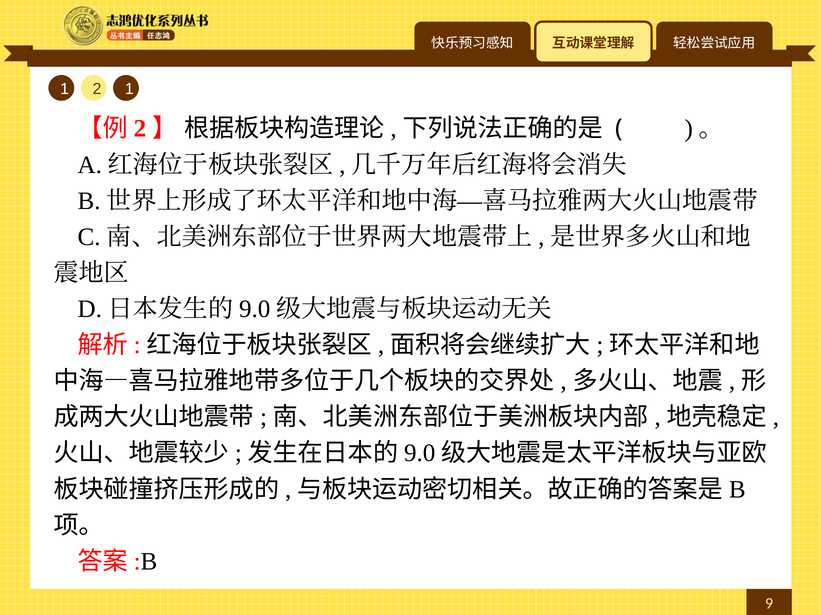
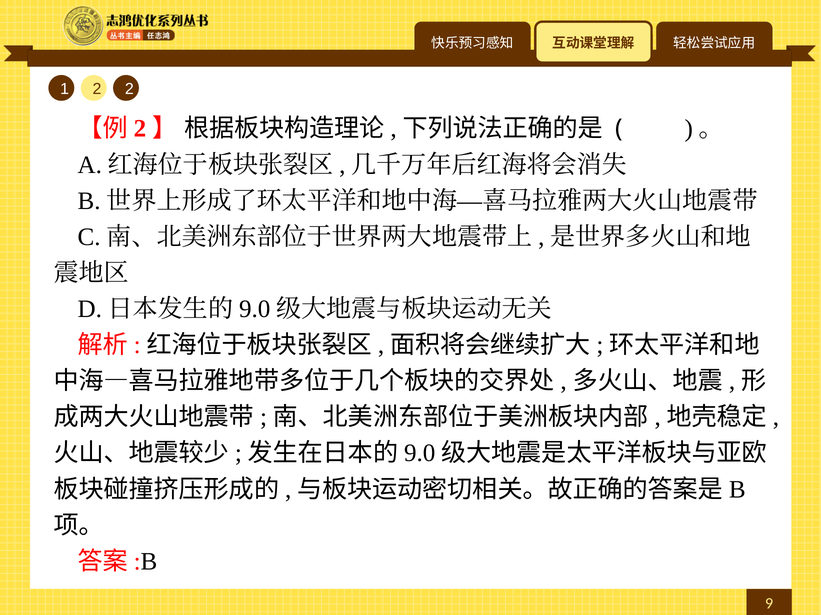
2 1: 1 -> 2 (129, 89)
